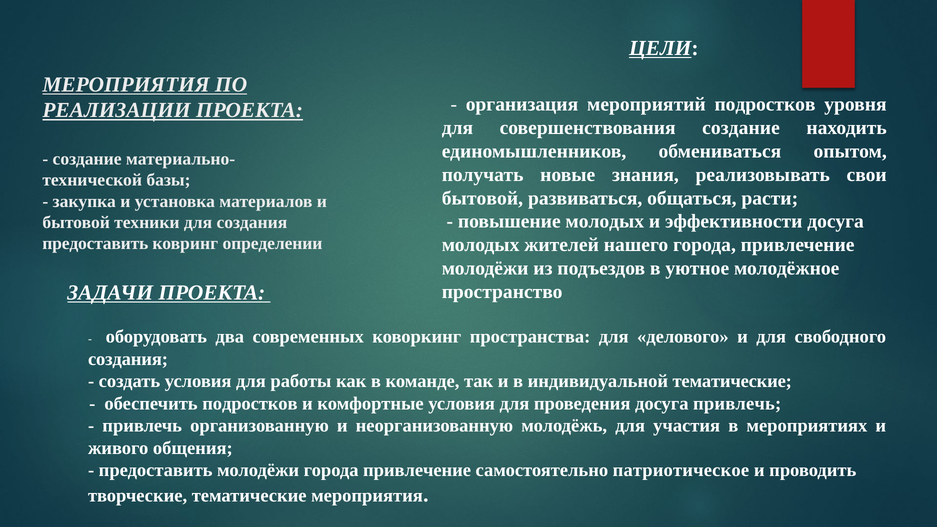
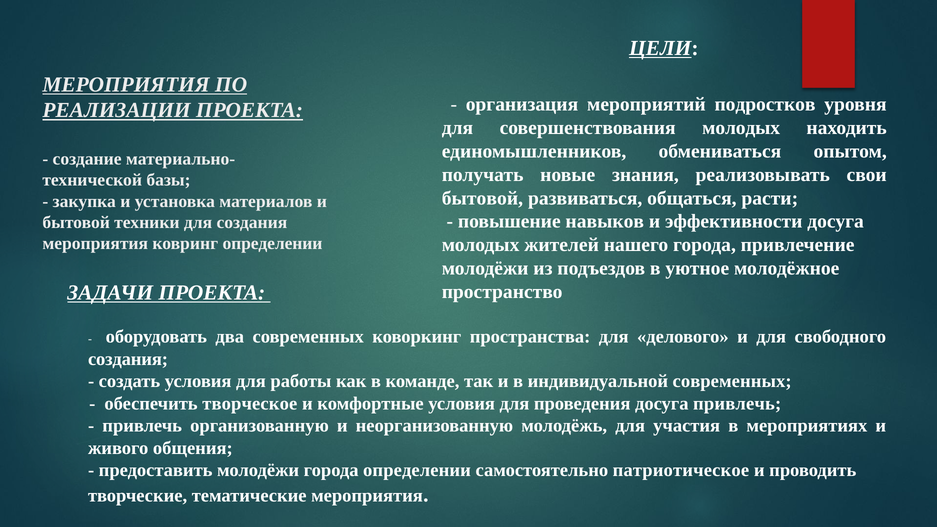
совершенствования создание: создание -> молодых (741, 128)
повышение молодых: молодых -> навыков (605, 222)
предоставить: предоставить -> мероприятия (95, 243)
индивидуальной тематические: тематические -> современных (732, 381)
обеспечить подростков: подростков -> творческое (250, 404)
молодёжи города привлечение: привлечение -> определении (417, 470)
